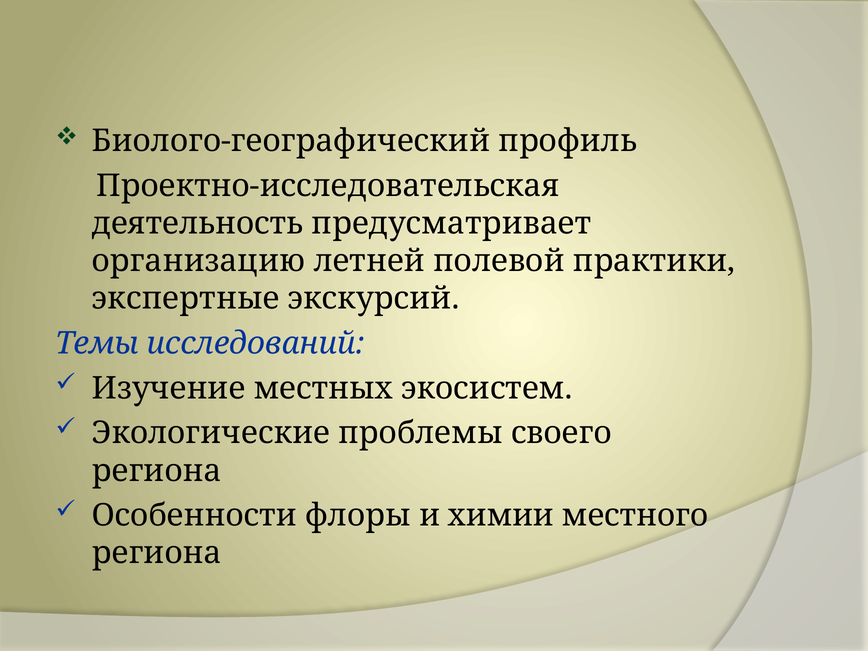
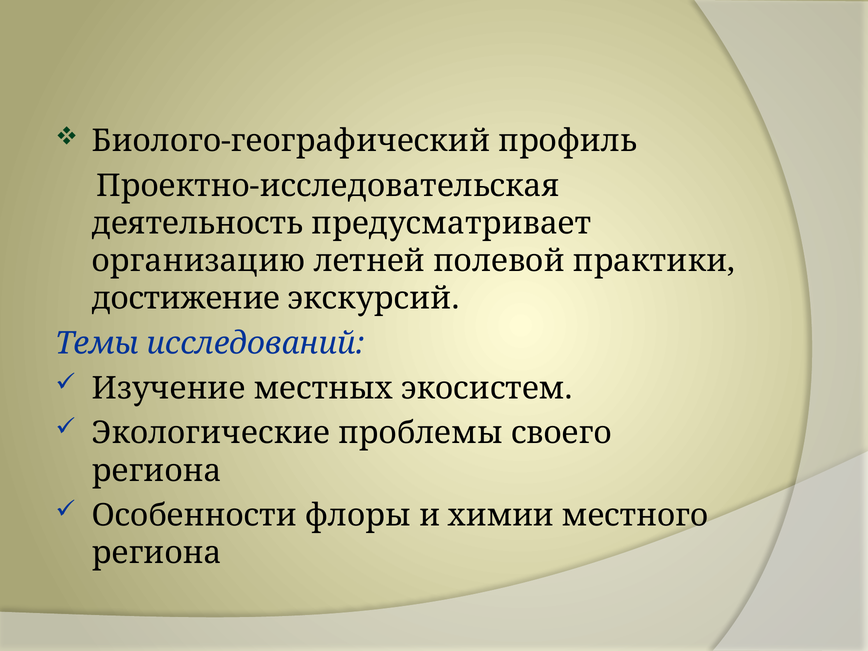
экспертные: экспертные -> достижение (186, 299)
